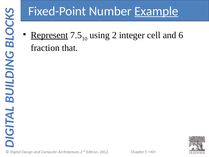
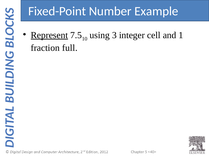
Example underline: present -> none (156, 11)
2: 2 -> 3 (114, 35)
6: 6 -> 1 (181, 35)
that: that -> full (70, 48)
